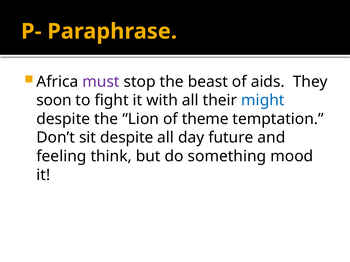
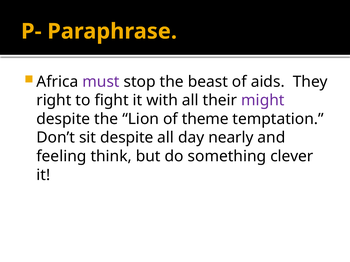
soon: soon -> right (54, 101)
might colour: blue -> purple (263, 101)
future: future -> nearly (231, 138)
mood: mood -> clever (292, 157)
